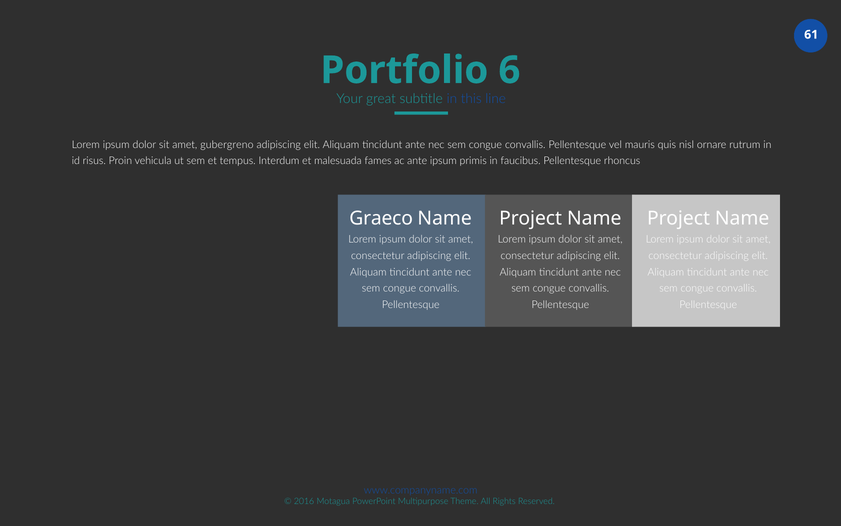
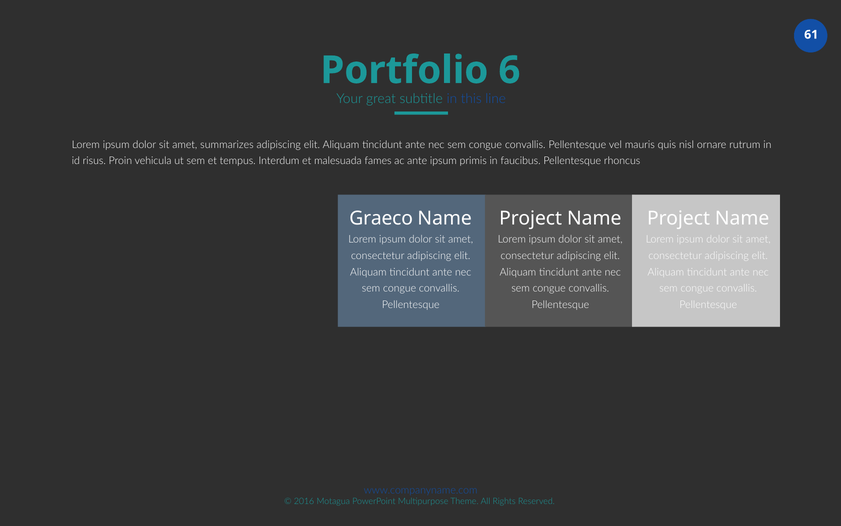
gubergreno: gubergreno -> summarizes (227, 144)
